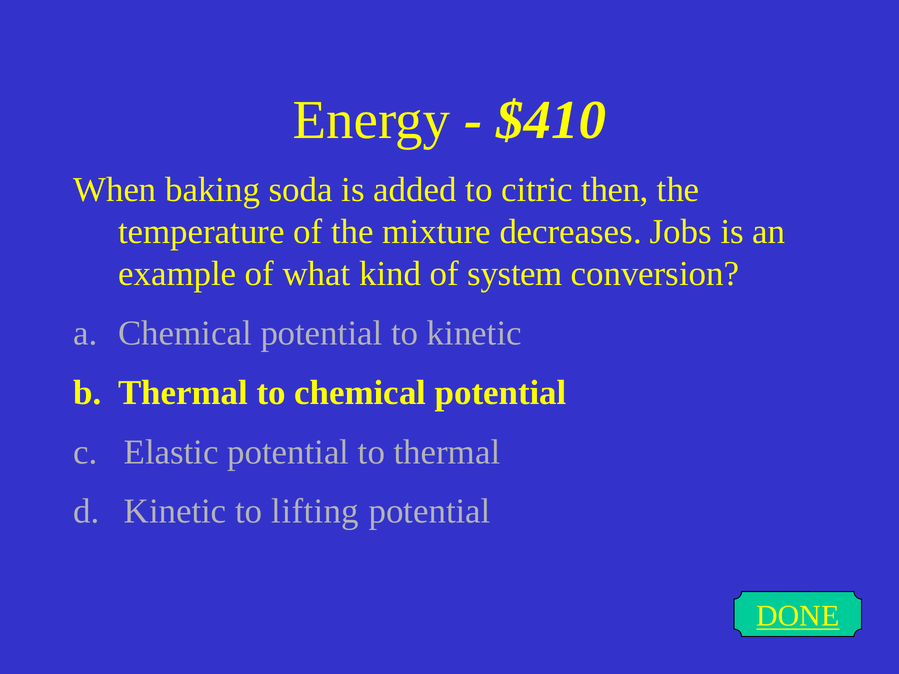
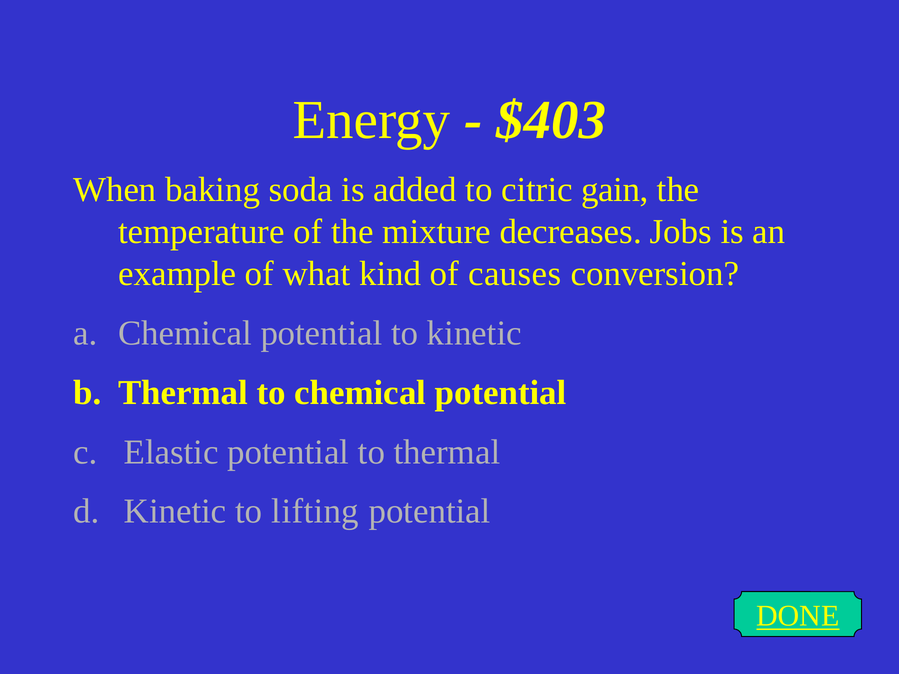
$410: $410 -> $403 (551, 120)
then: then -> gain (615, 190)
system: system -> causes (515, 274)
